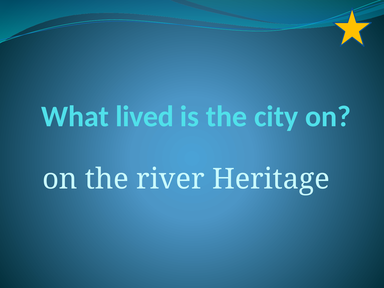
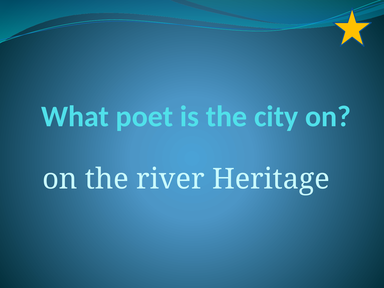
lived: lived -> poet (144, 117)
